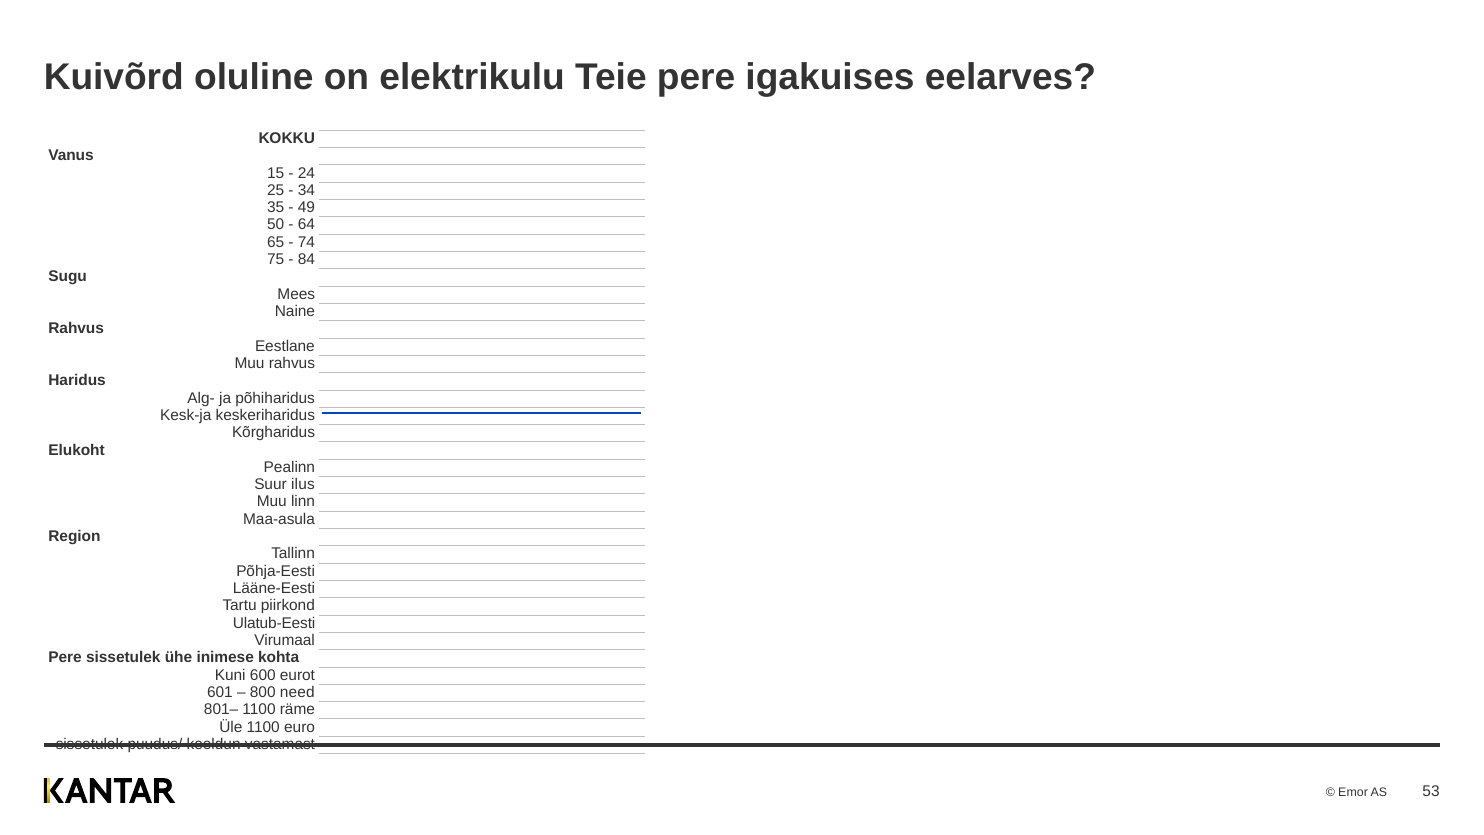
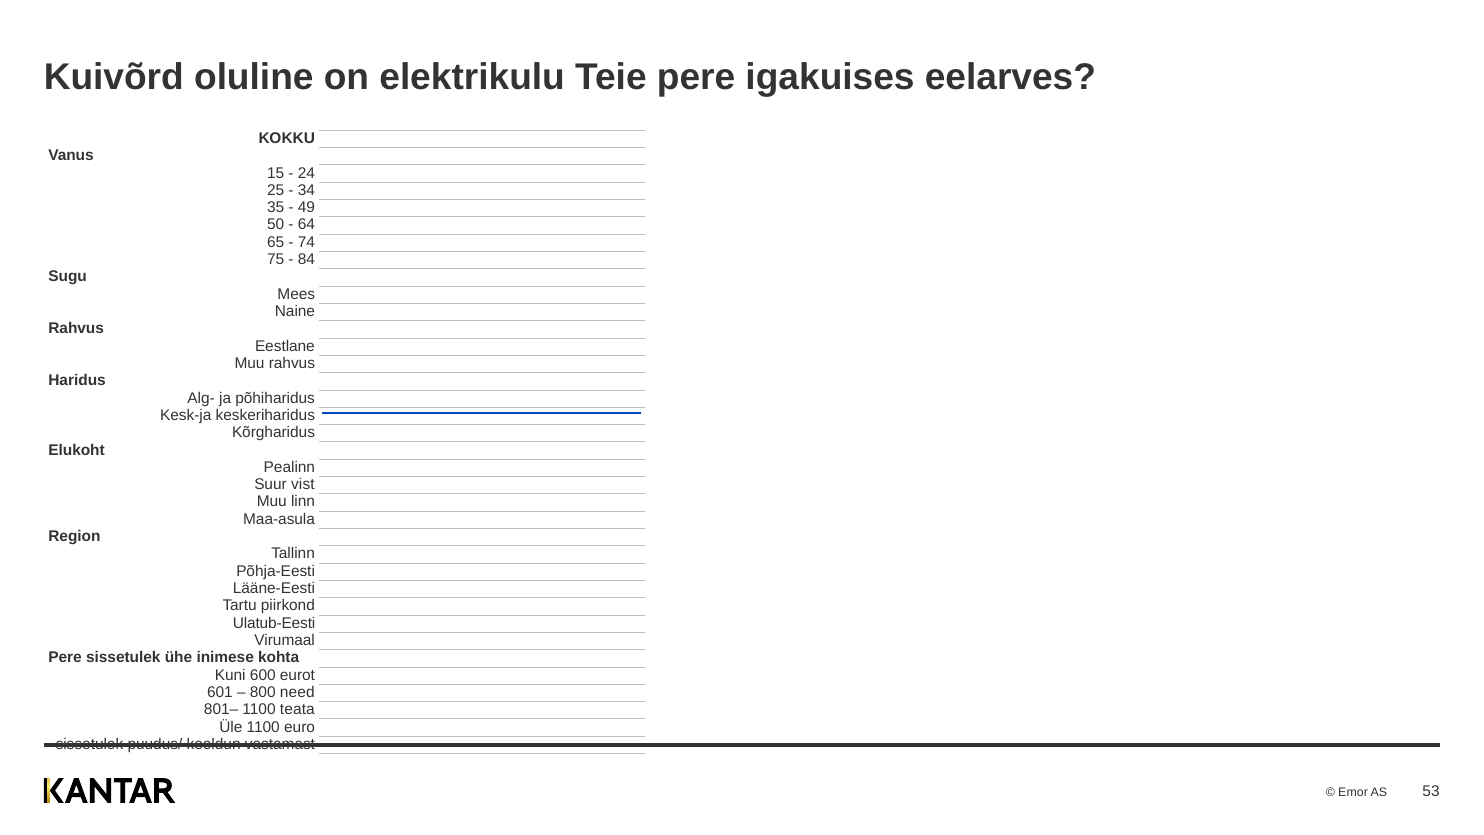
ilus: ilus -> vist (303, 484)
räme: räme -> teata (297, 709)
